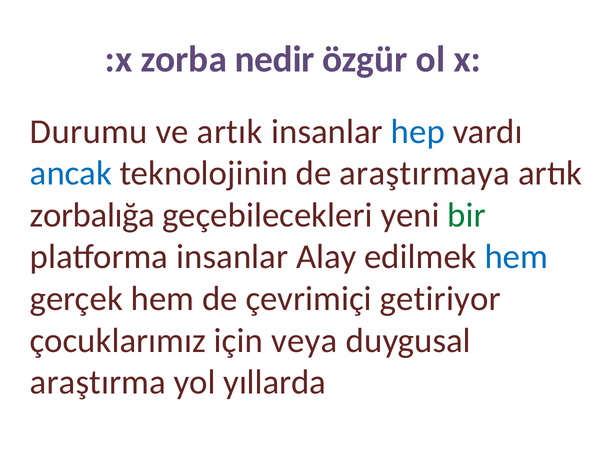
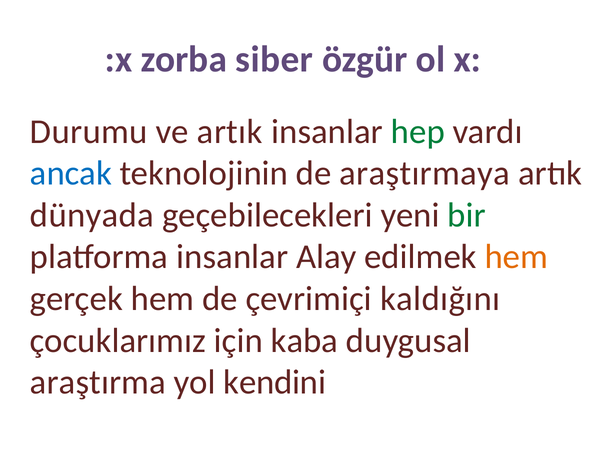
nedir: nedir -> siber (274, 59)
hep colour: blue -> green (418, 132)
zorbalığa: zorbalığa -> dünyada (92, 215)
hem colour: blue -> orange (516, 257)
getiriyor: getiriyor -> kaldığını (440, 299)
veya: veya -> kaba (304, 341)
yıllarda: yıllarda -> kendini (275, 382)
